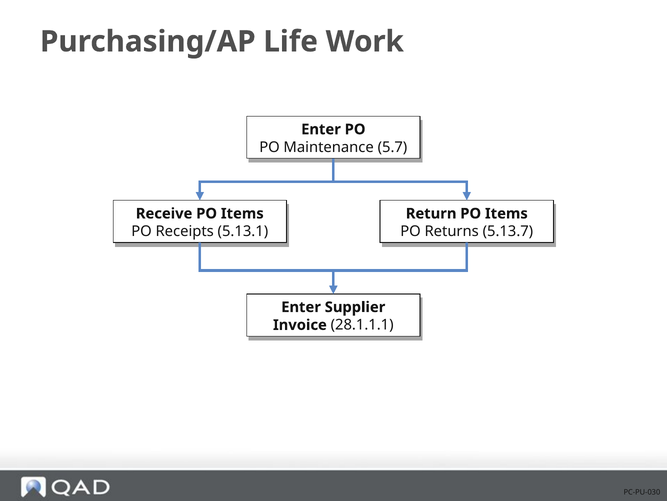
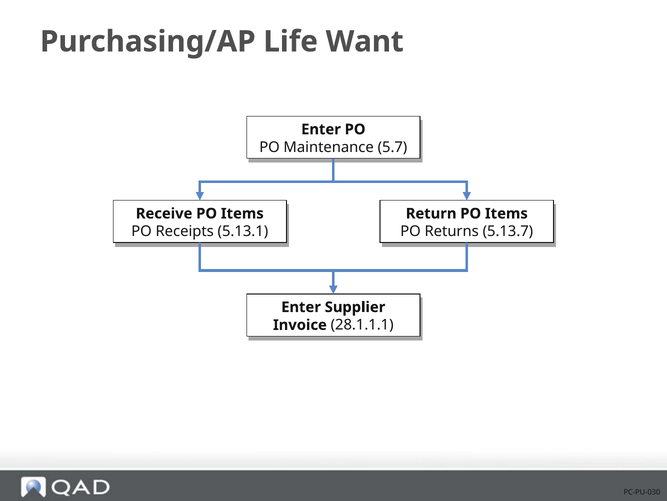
Work: Work -> Want (365, 42)
